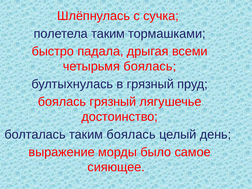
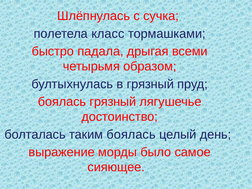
полетела таким: таким -> класс (108, 34)
четырьмя боялась: боялась -> образом (150, 66)
